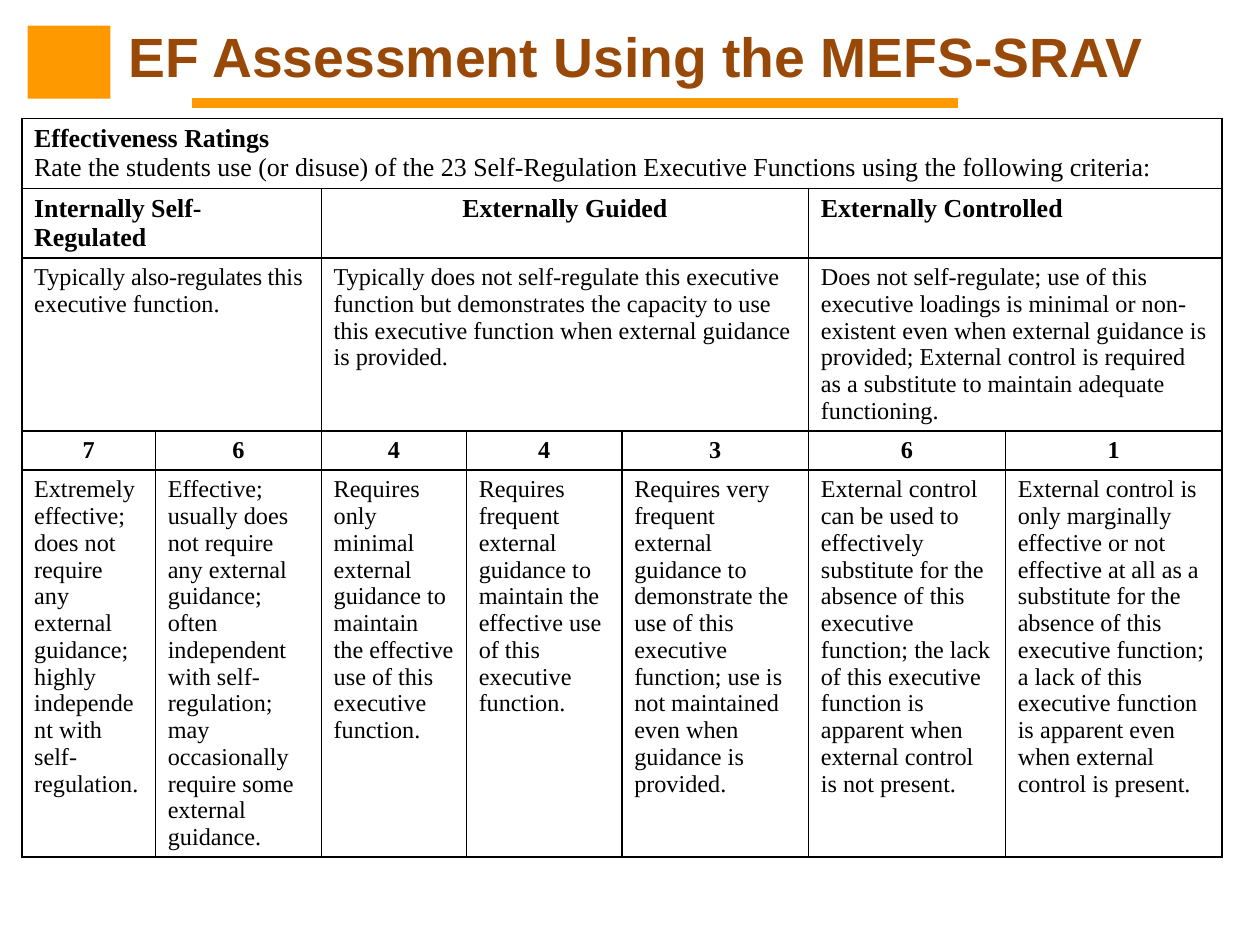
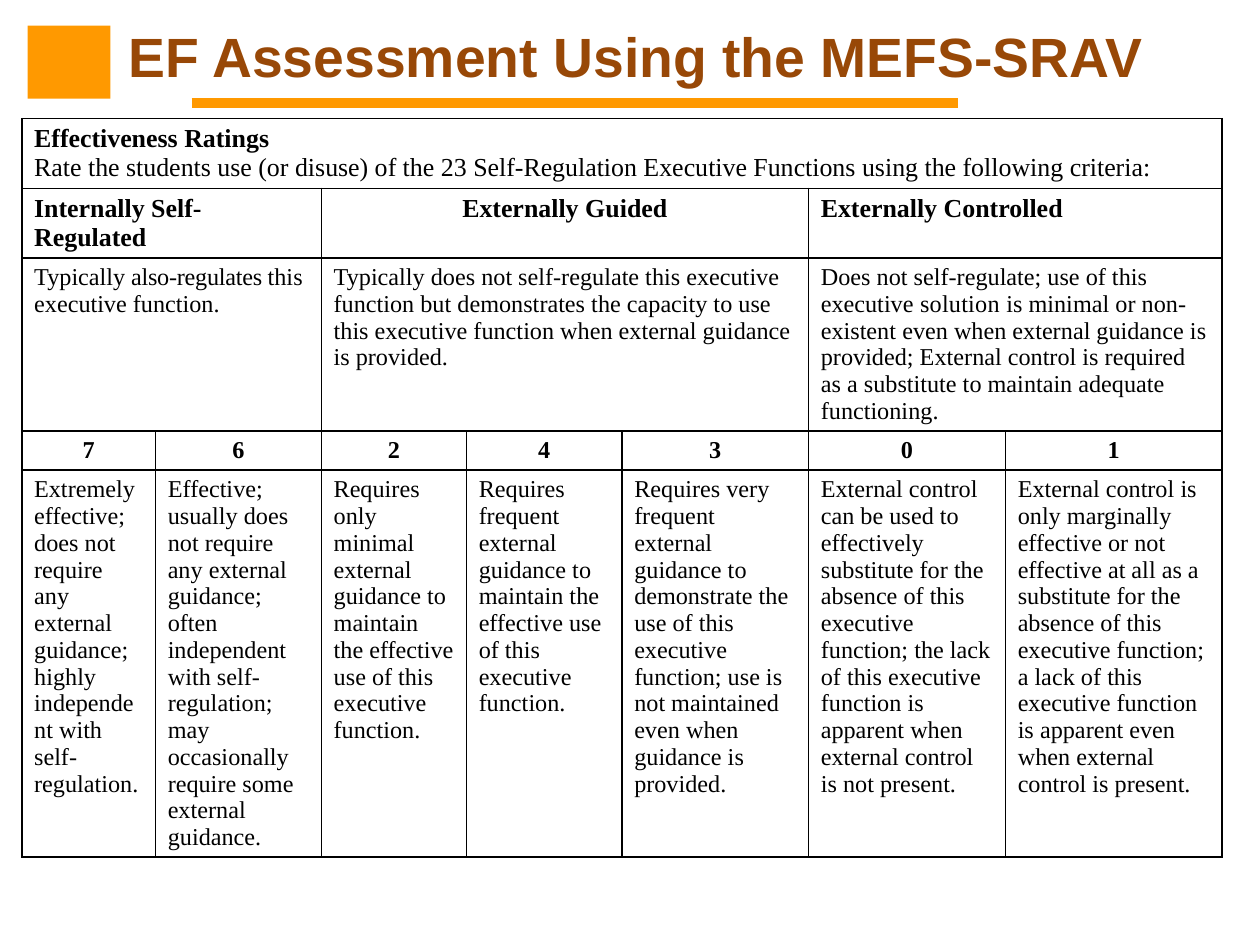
loadings: loadings -> solution (960, 304)
6 4: 4 -> 2 (394, 451)
3 6: 6 -> 0 (907, 451)
